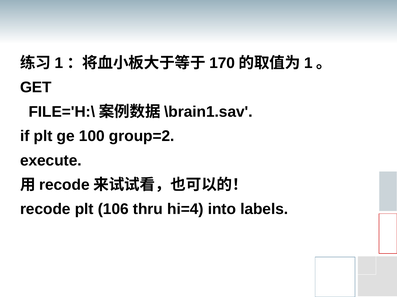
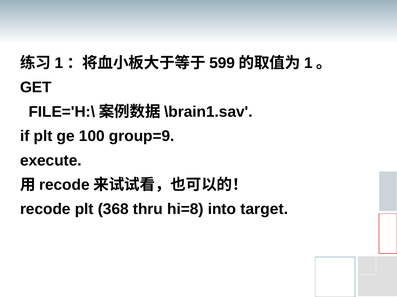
170: 170 -> 599 (222, 63)
group=2: group=2 -> group=9 (142, 136)
106: 106 -> 368 (113, 210)
hi=4: hi=4 -> hi=8 (185, 210)
labels: labels -> target (264, 210)
